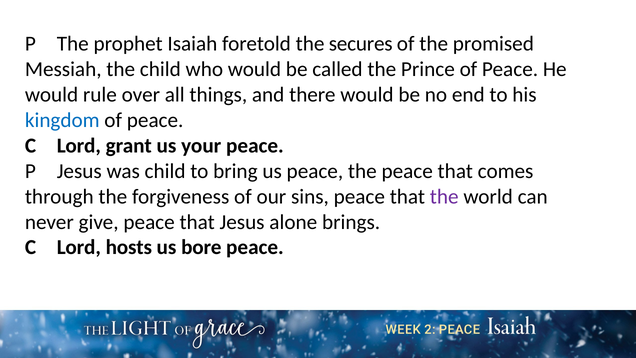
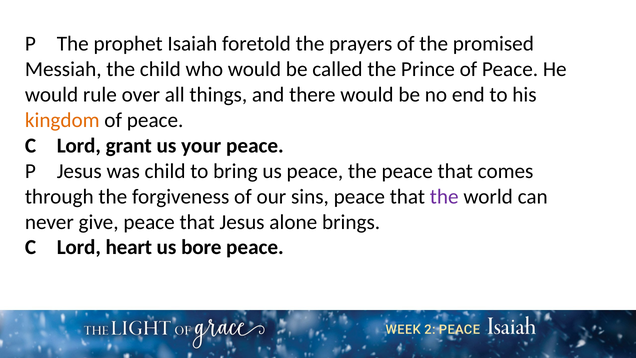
secures: secures -> prayers (361, 44)
kingdom colour: blue -> orange (62, 120)
hosts: hosts -> heart (129, 247)
